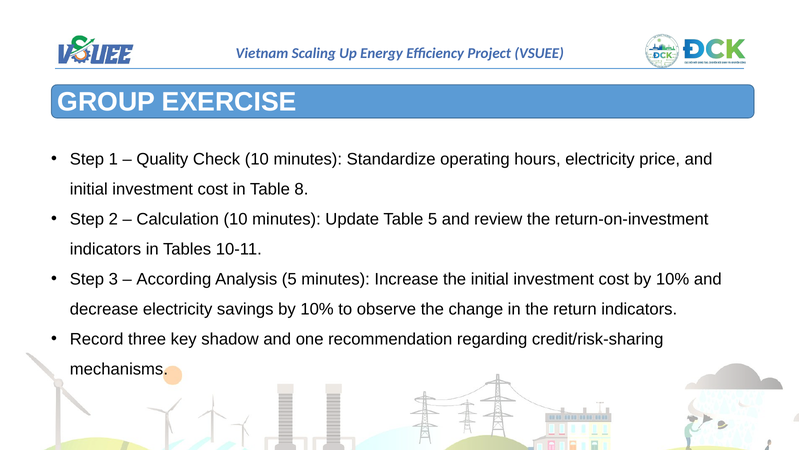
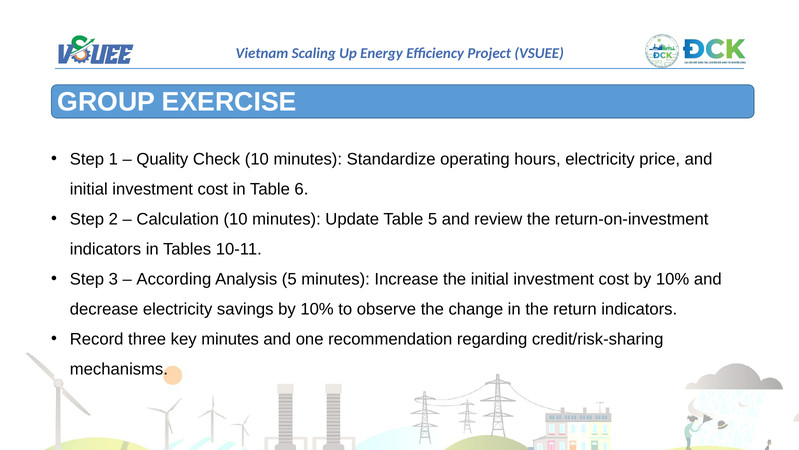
8: 8 -> 6 (301, 189)
key shadow: shadow -> minutes (230, 339)
